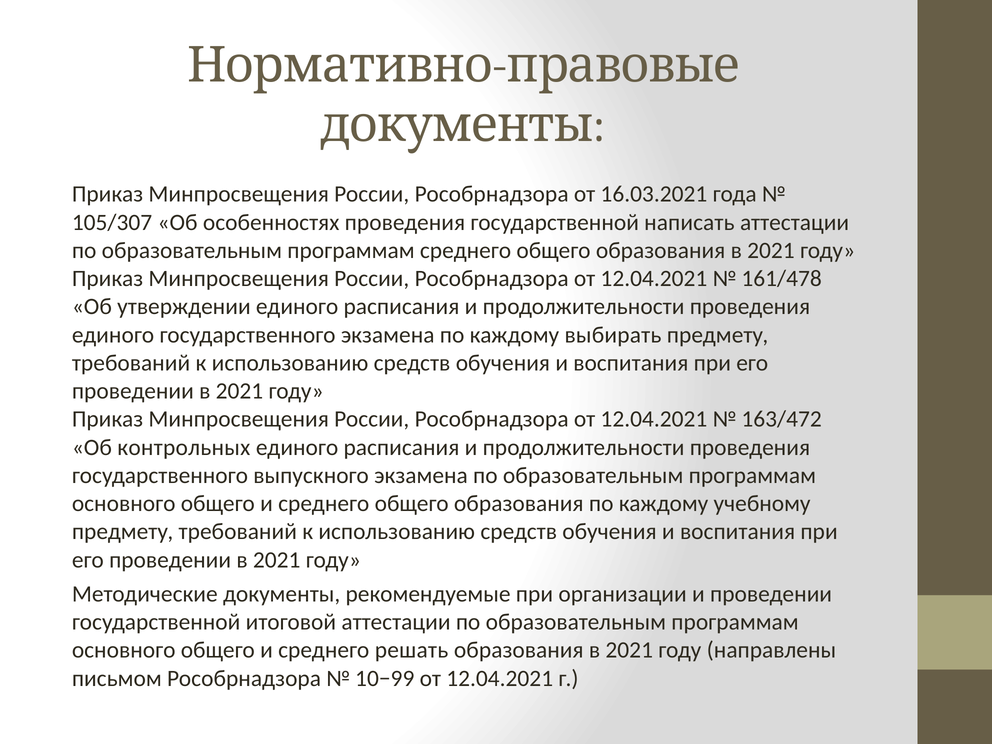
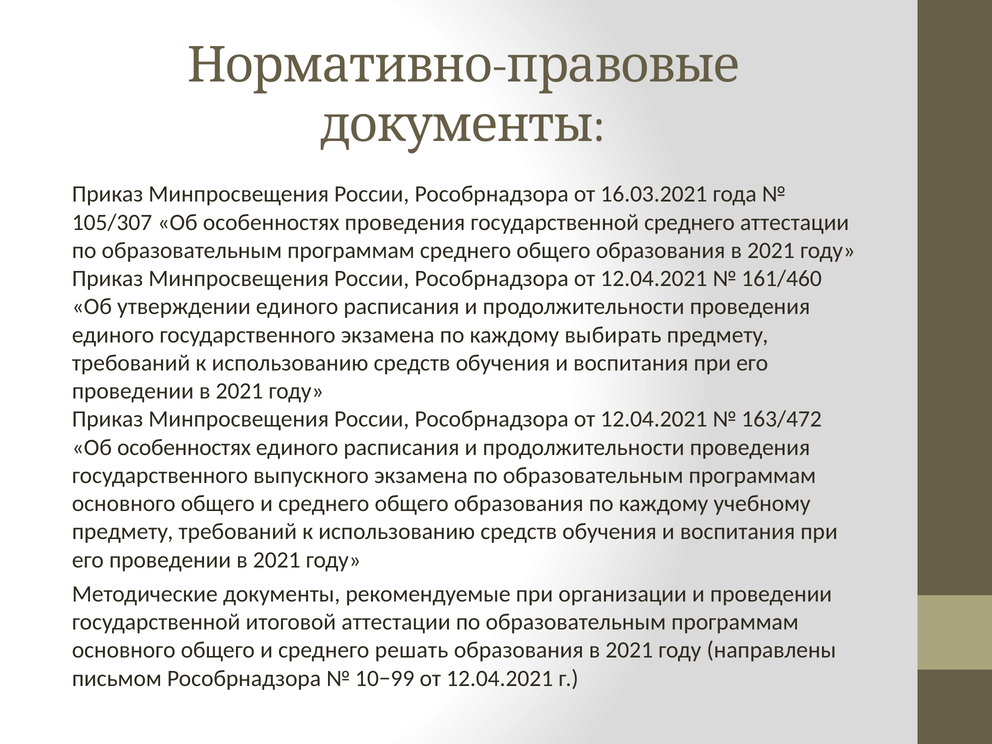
государственной написать: написать -> среднего (690, 222)
161/478: 161/478 -> 161/460 (782, 279)
контрольных: контрольных -> особенностях (184, 447)
